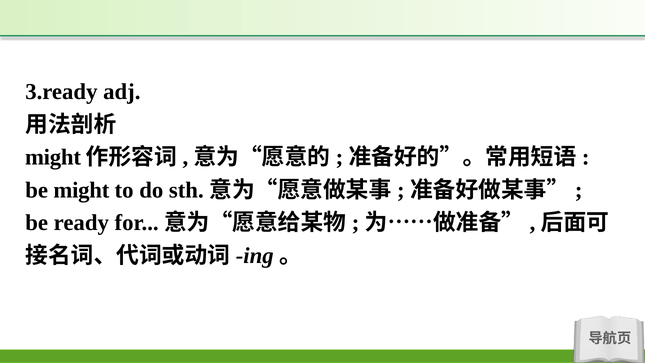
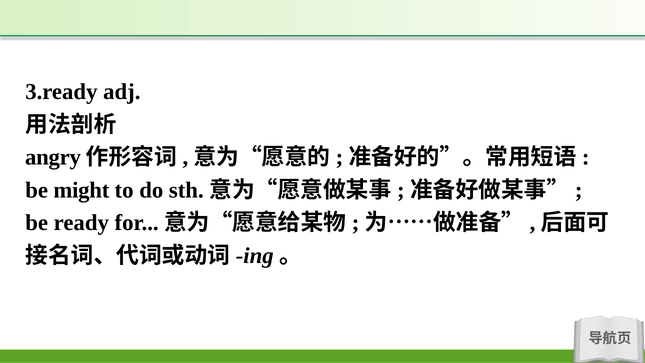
might: might -> angry (53, 157)
